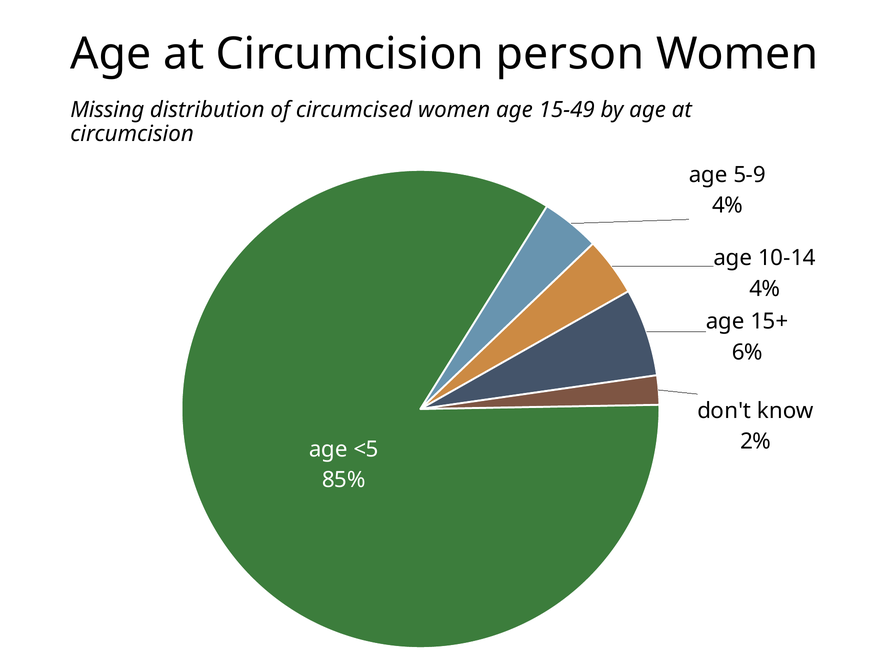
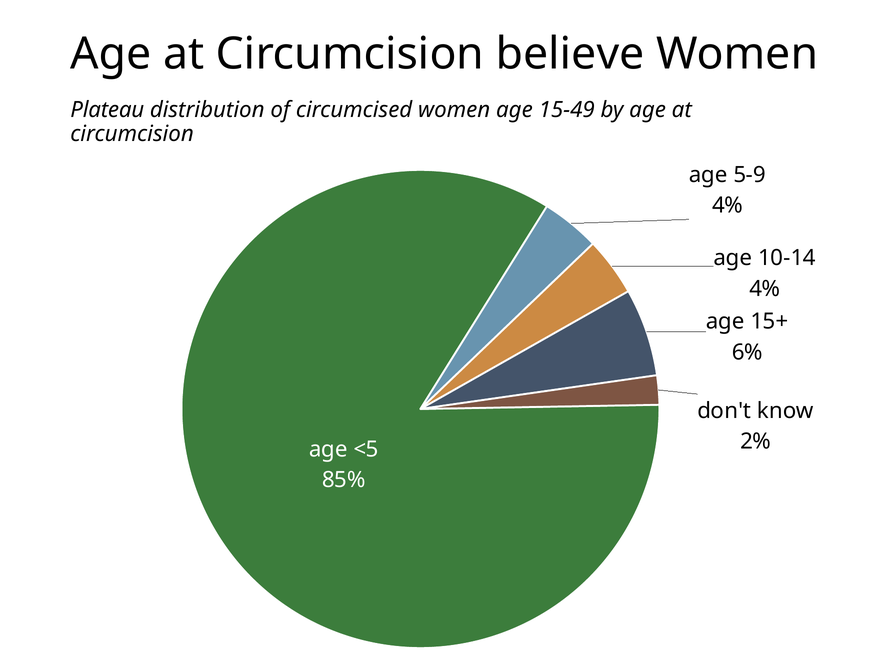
person: person -> believe (570, 54)
Missing: Missing -> Plateau (107, 110)
